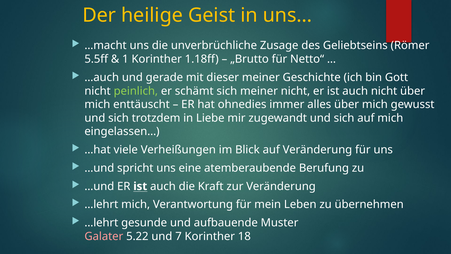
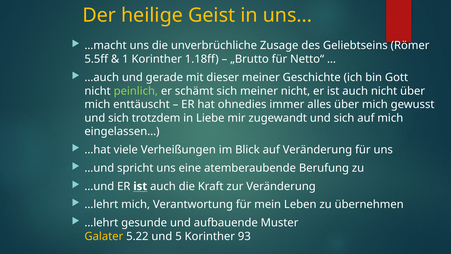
Galater colour: pink -> yellow (104, 236)
7: 7 -> 5 (178, 236)
18: 18 -> 93 (244, 236)
